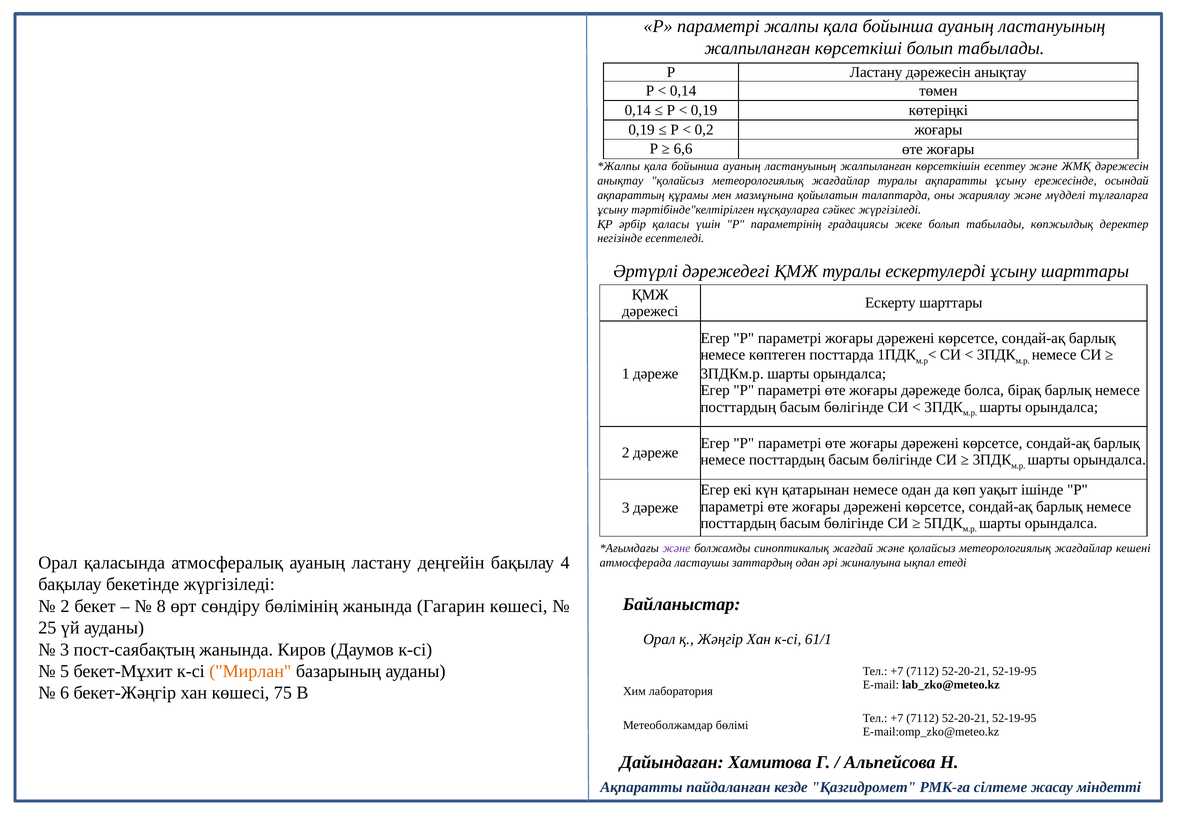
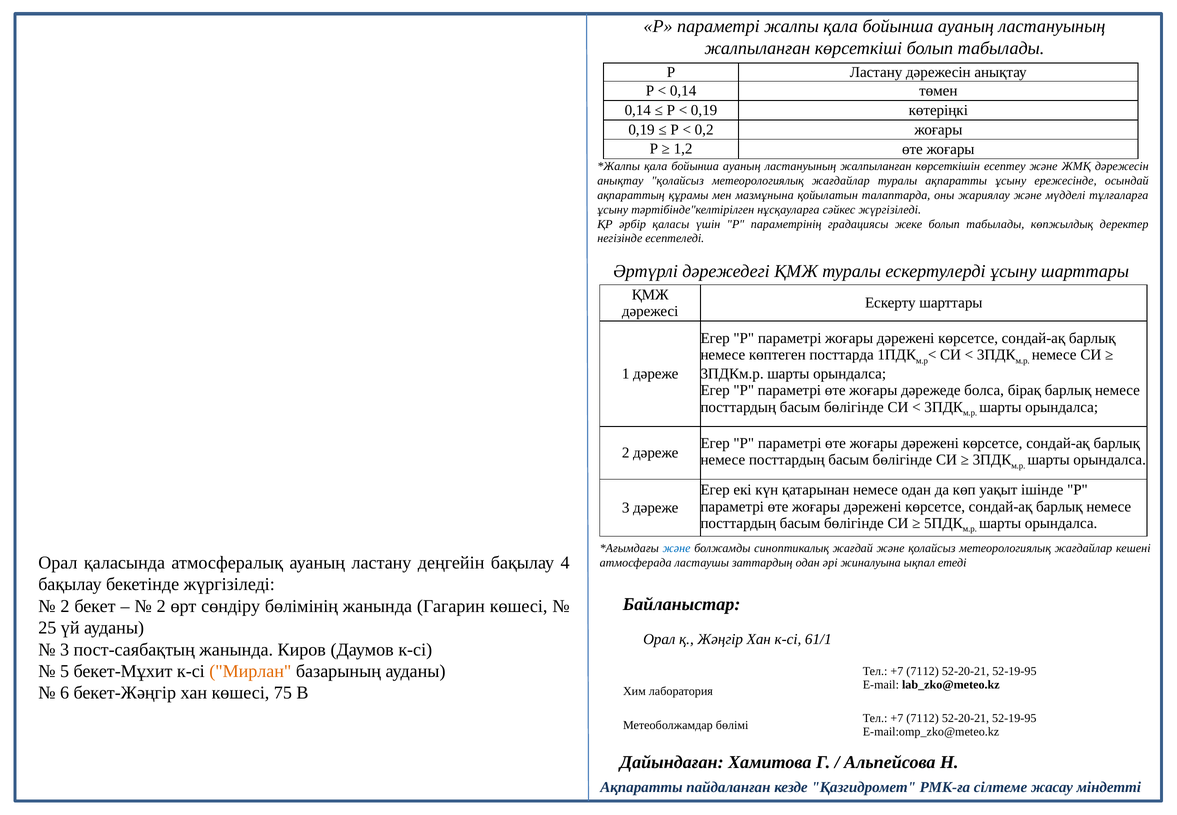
6,6: 6,6 -> 1,2 (683, 149)
және colour: purple -> blue (677, 548)
8: 8 -> 2 (161, 606)
